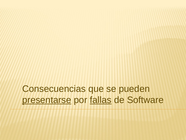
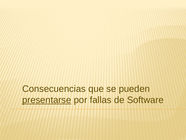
fallas underline: present -> none (101, 100)
